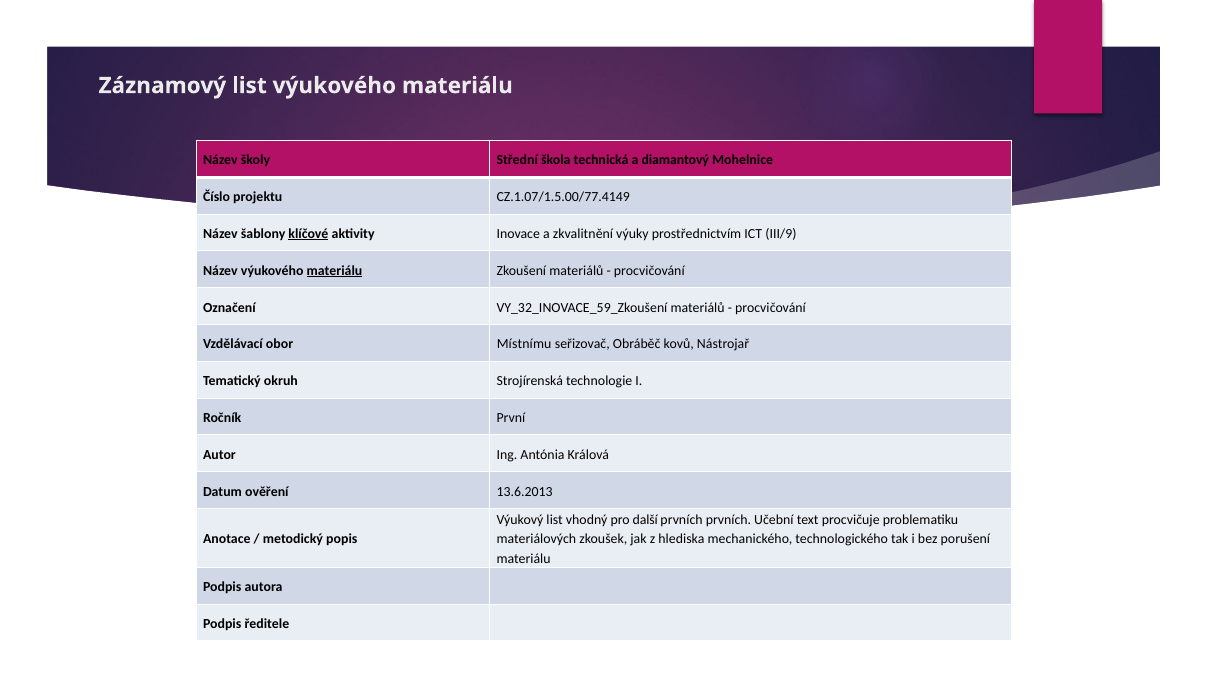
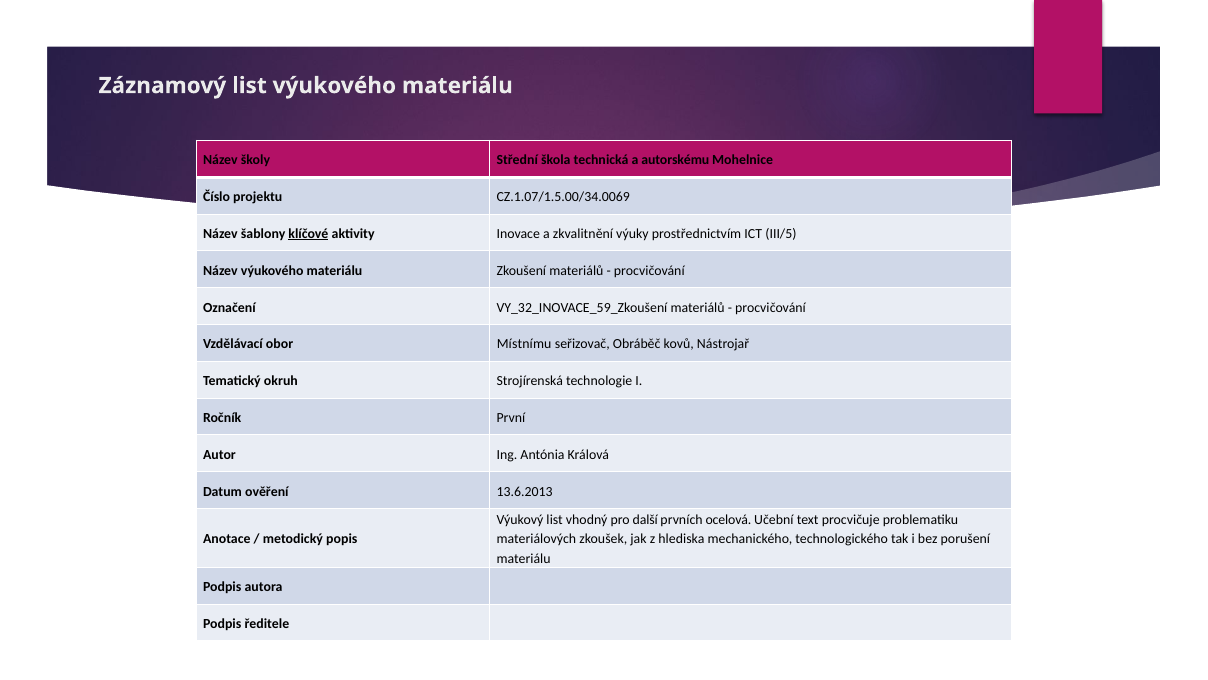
diamantový: diamantový -> autorskému (675, 160)
CZ.1.07/1.5.00/77.4149: CZ.1.07/1.5.00/77.4149 -> CZ.1.07/1.5.00/34.0069 (563, 197)
III/9: III/9 -> III/5 (781, 234)
materiálu underline: present -> none (335, 271)
prvních prvních: prvních -> ocelová (729, 519)
